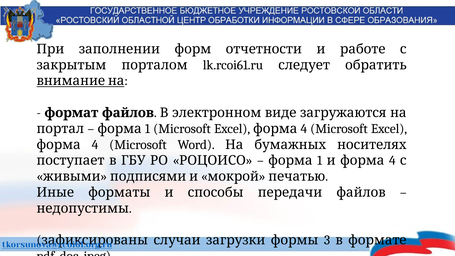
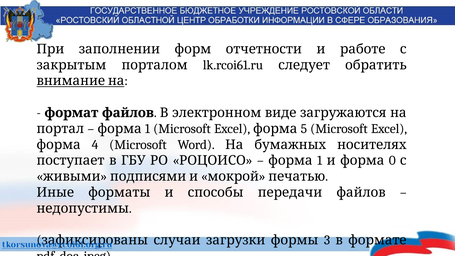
4: 4 -> 5 (304, 129)
1 4: 4 -> 0 (392, 161)
